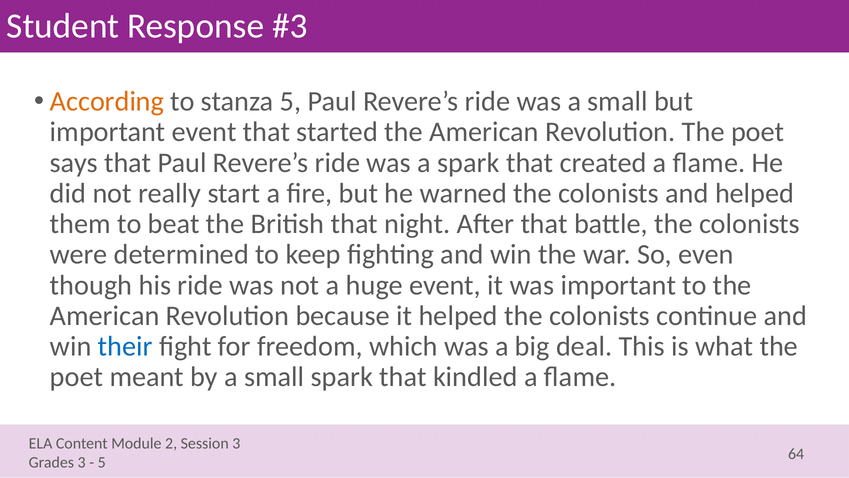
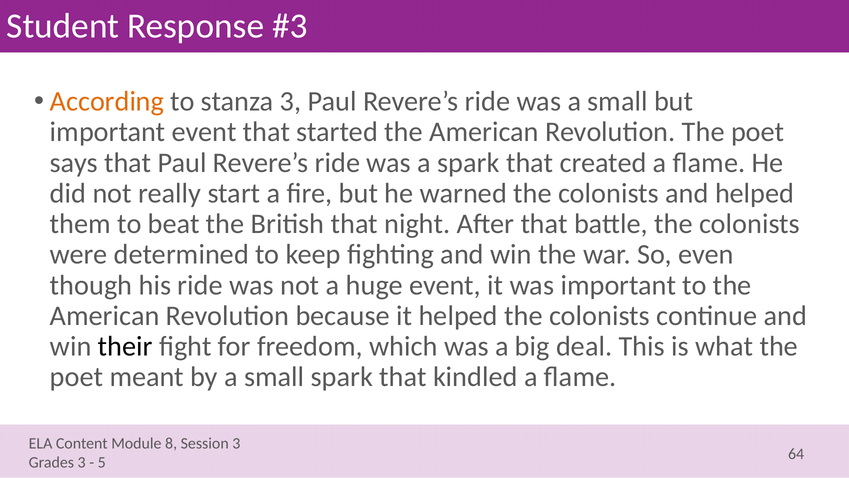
stanza 5: 5 -> 3 (291, 101)
their colour: blue -> black (125, 346)
2: 2 -> 8 (171, 443)
